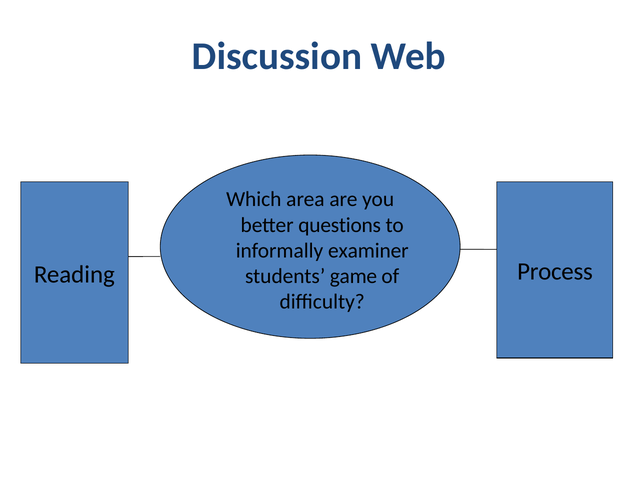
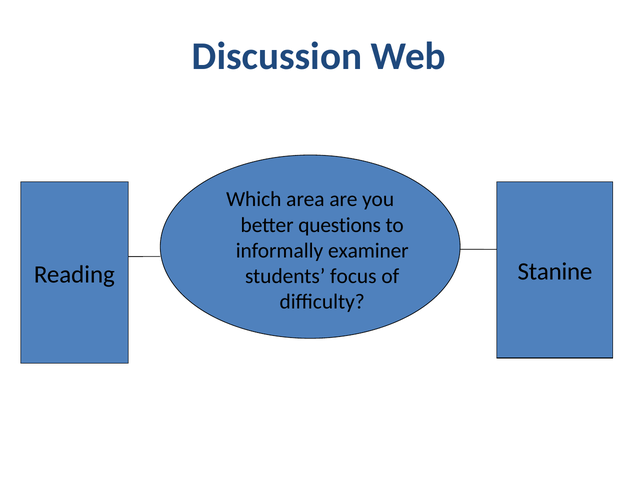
Process: Process -> Stanine (555, 271)
game: game -> focus (353, 276)
